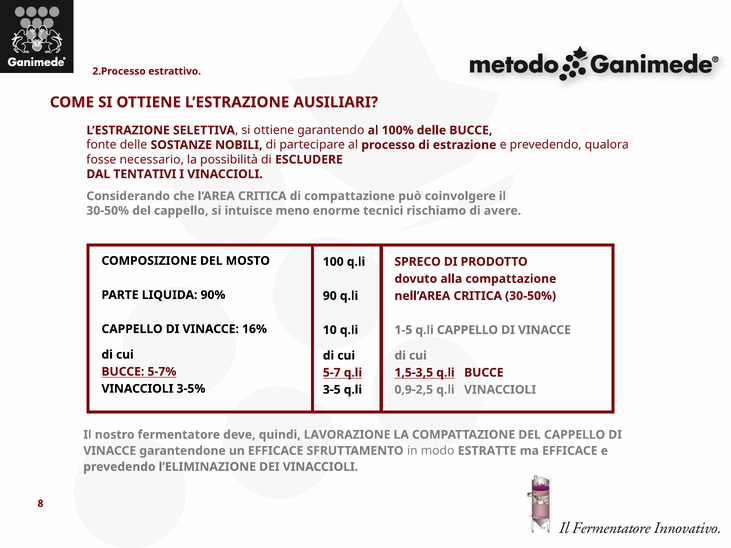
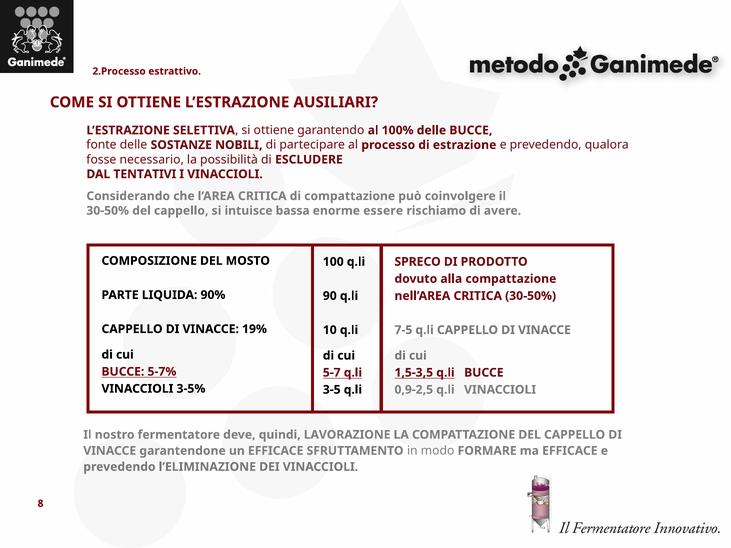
meno: meno -> bassa (293, 211)
tecnici: tecnici -> essere (383, 211)
16%: 16% -> 19% (254, 329)
1-5: 1-5 -> 7-5 (403, 330)
ESTRATTE: ESTRATTE -> FORMARE (487, 451)
